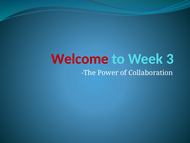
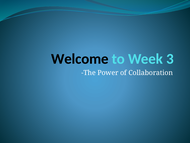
Welcome colour: red -> black (80, 59)
